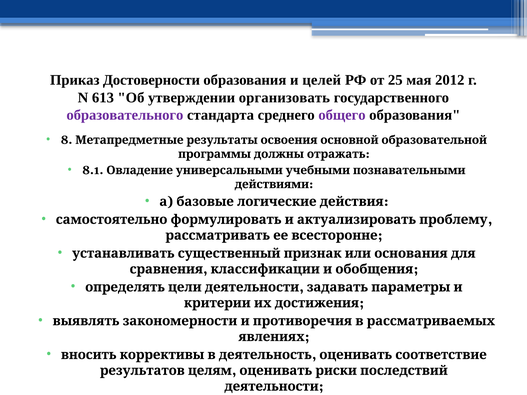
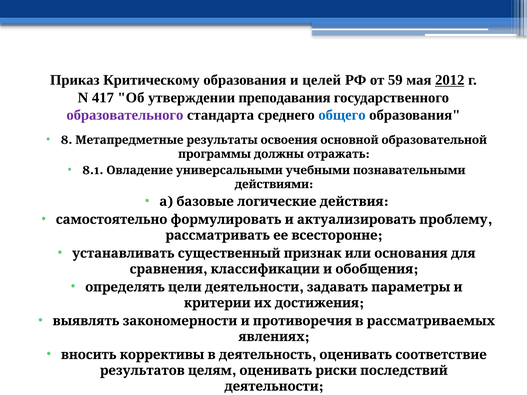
Достоверности: Достоверности -> Критическому (151, 80)
25: 25 -> 59 (395, 80)
2012 underline: none -> present (450, 80)
613: 613 -> 417 (103, 98)
организовать: организовать -> преподавания (285, 98)
общего colour: purple -> blue (342, 115)
